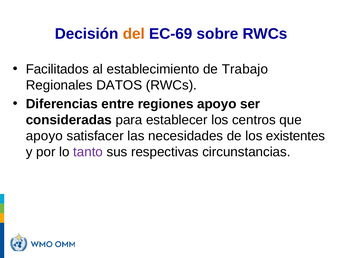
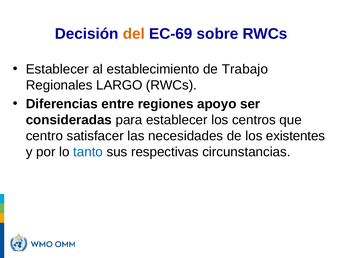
Facilitados: Facilitados -> Establecer (57, 69)
DATOS: DATOS -> LARGO (119, 85)
apoyo: apoyo -> centro (44, 136)
tanto colour: purple -> blue (88, 152)
